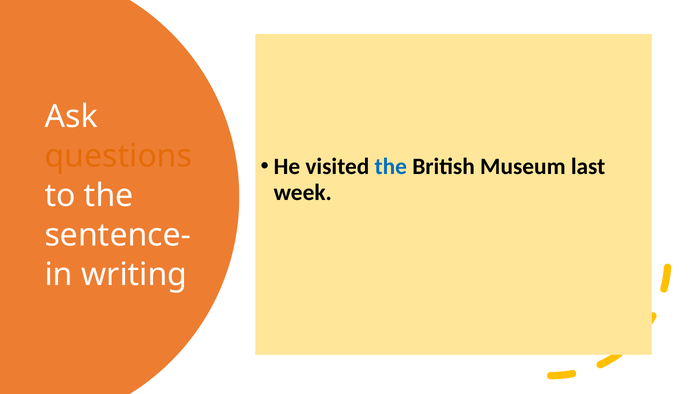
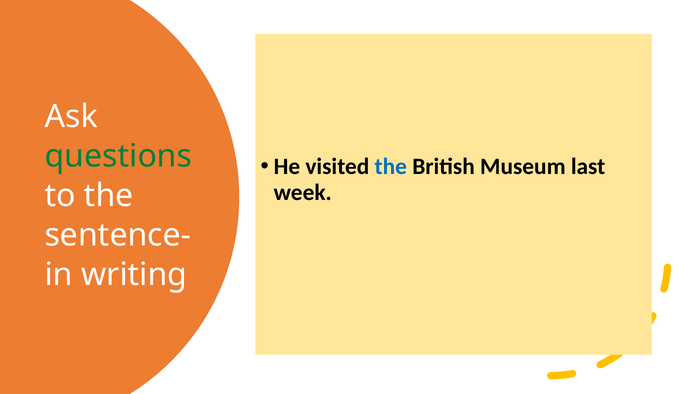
questions colour: orange -> green (118, 156)
